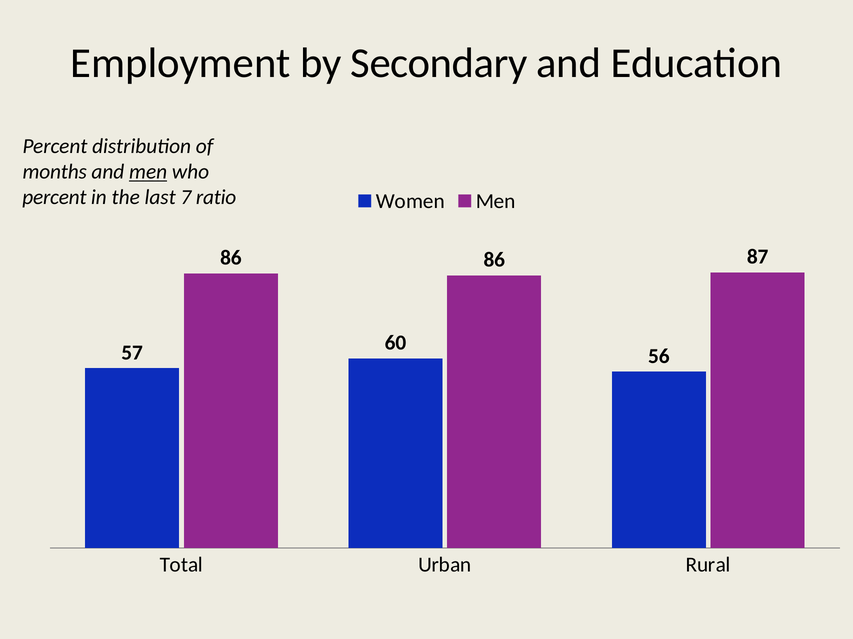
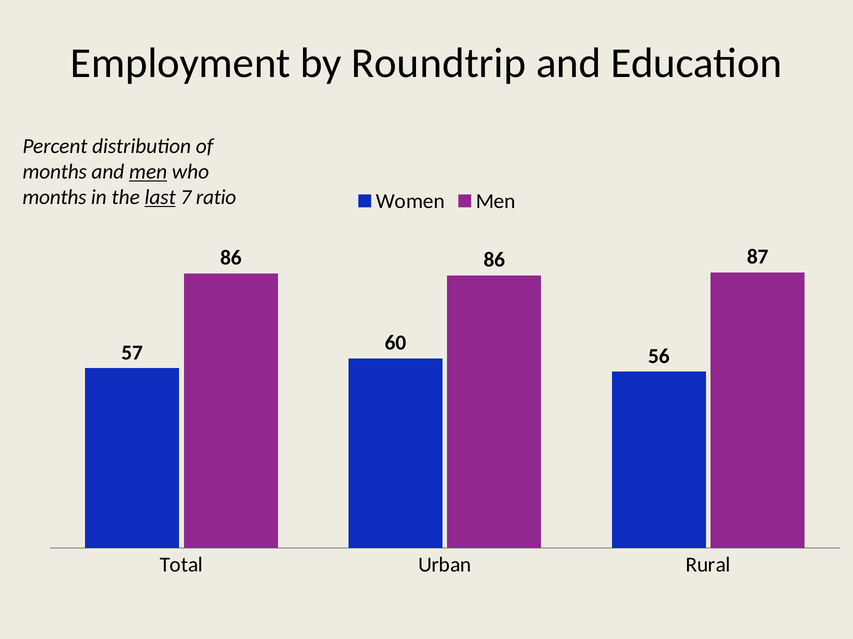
Secondary: Secondary -> Roundtrip (439, 63)
percent: percent -> months (54, 198)
last underline: none -> present (160, 198)
